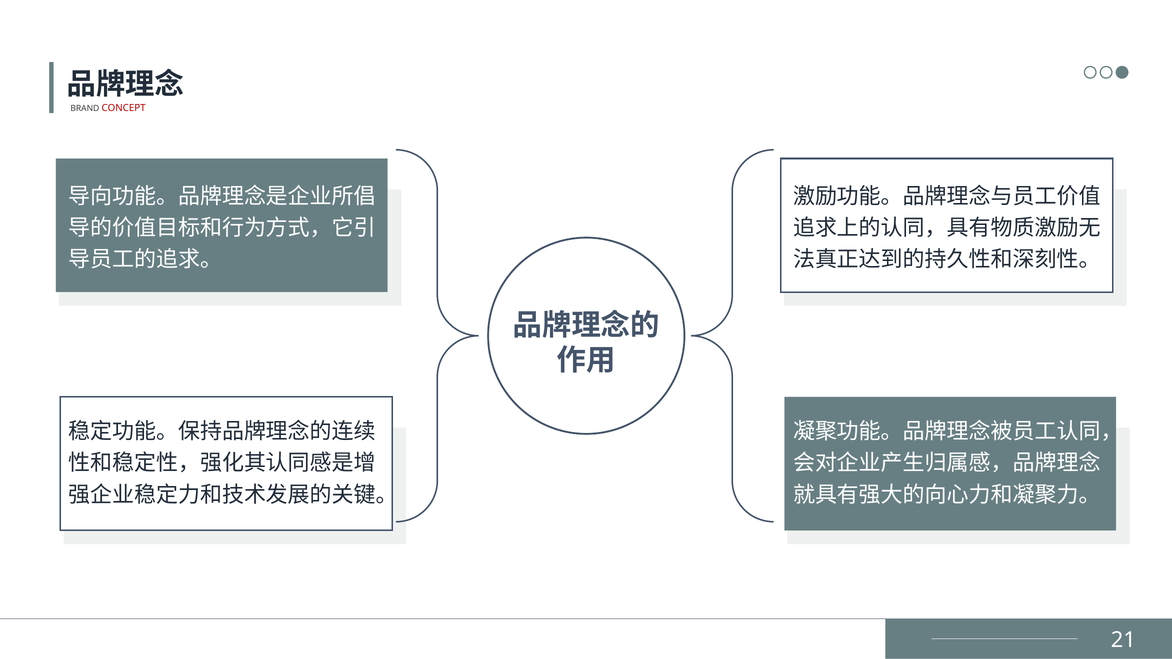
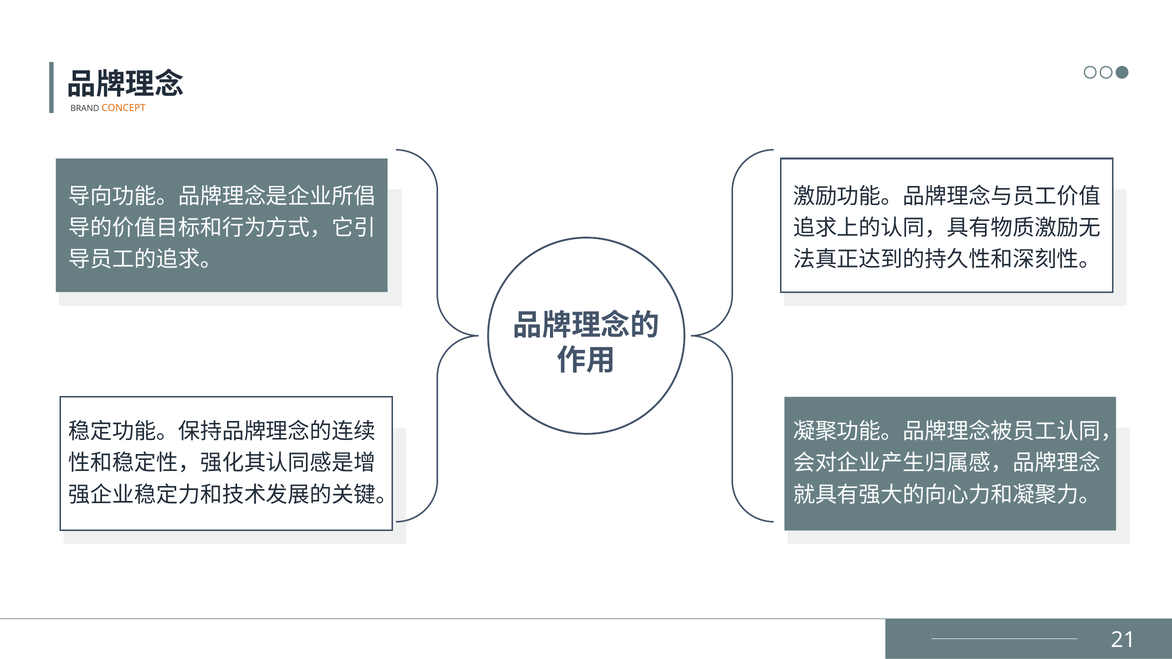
CONCEPT colour: red -> orange (124, 108)
